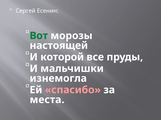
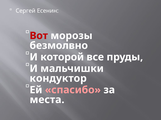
Вот colour: green -> red (39, 36)
настоящей: настоящей -> безмолвно (59, 46)
изнемогла: изнемогла -> кондуктор (58, 79)
